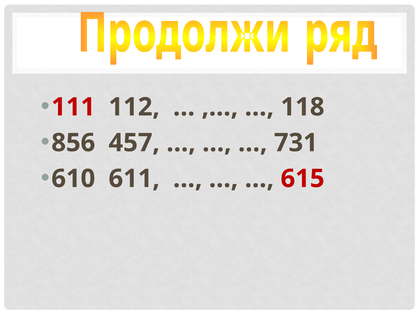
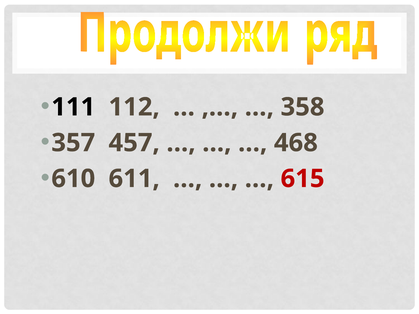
111 colour: red -> black (73, 107)
118: 118 -> 358 (303, 107)
856: 856 -> 357 (73, 143)
731: 731 -> 468 (296, 143)
